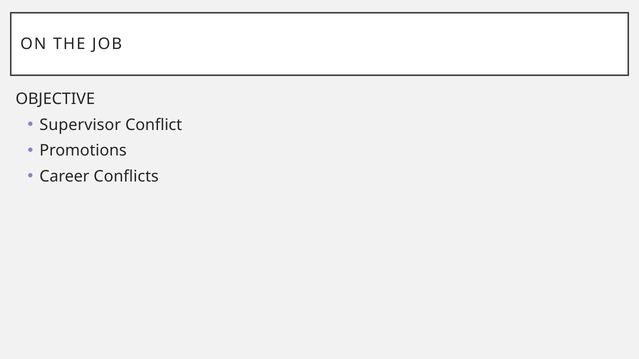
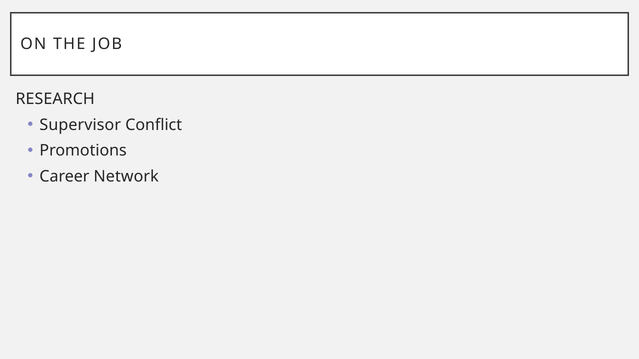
OBJECTIVE: OBJECTIVE -> RESEARCH (55, 99)
Conflicts: Conflicts -> Network (126, 177)
